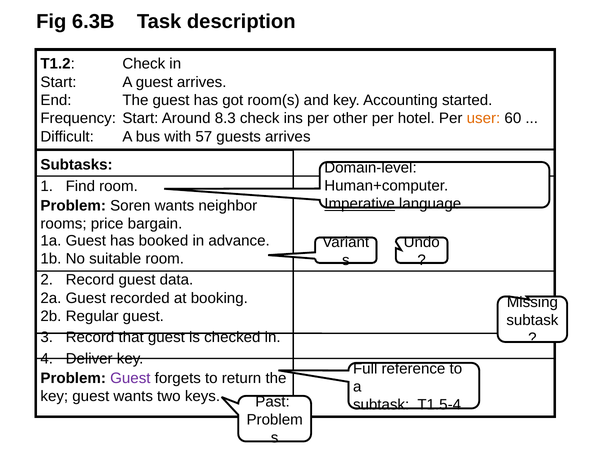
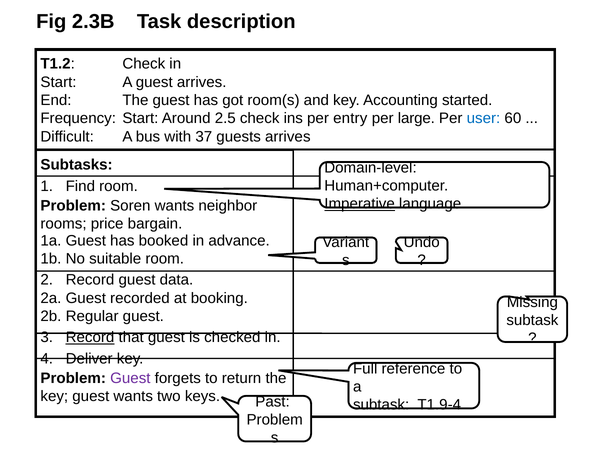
6.3B: 6.3B -> 2.3B (93, 22)
8.3: 8.3 -> 2.5 (225, 118)
other: other -> entry (350, 118)
hotel: hotel -> large (416, 118)
user colour: orange -> blue (483, 118)
57: 57 -> 37 (204, 137)
Record underline: none -> present (90, 337)
T1.5-4: T1.5-4 -> T1.9-4 (439, 405)
